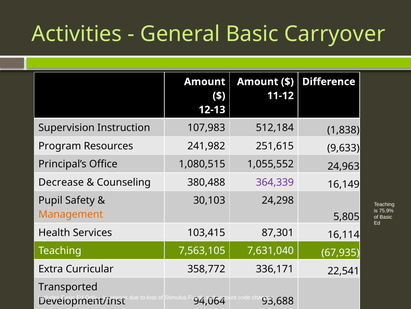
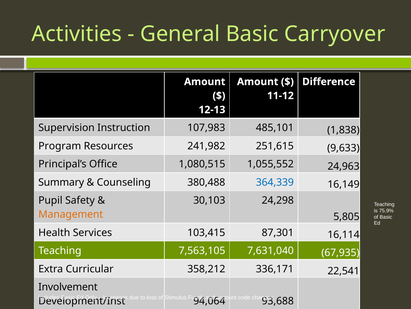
512,184: 512,184 -> 485,101 (275, 128)
Decrease: Decrease -> Summary (61, 182)
364,339 colour: purple -> blue (275, 182)
358,772: 358,772 -> 358,212 (206, 268)
Transported: Transported -> Involvement (68, 286)
